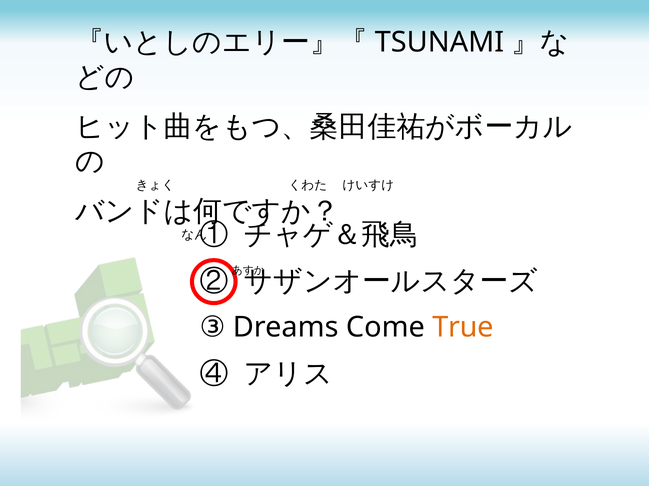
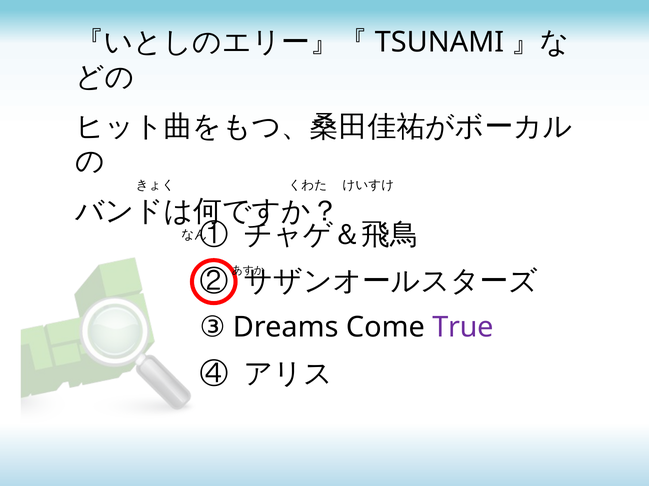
True colour: orange -> purple (463, 328)
